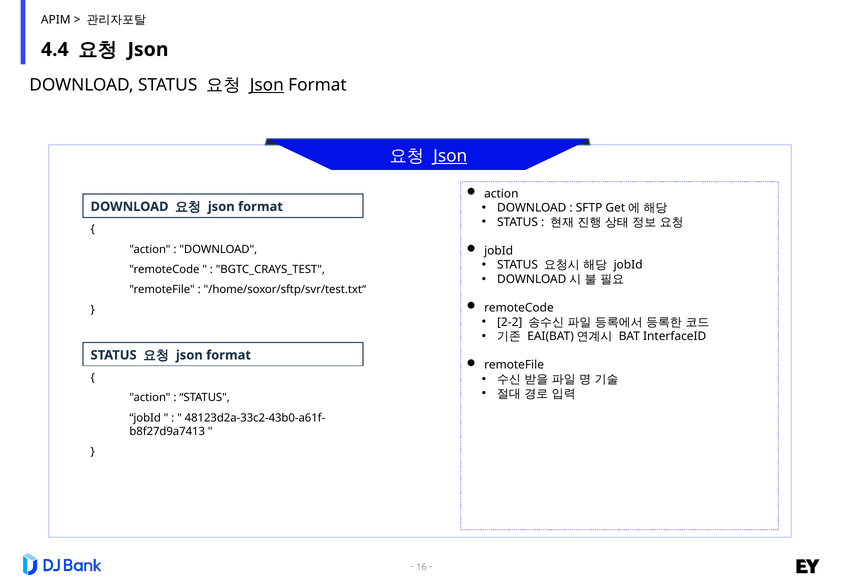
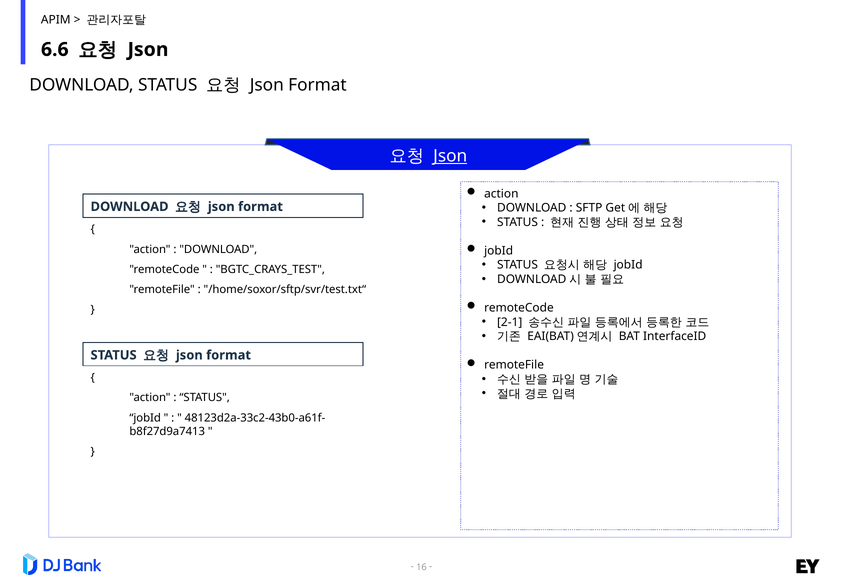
4.4: 4.4 -> 6.6 (55, 49)
Json underline: present -> none (267, 85)
2-2: 2-2 -> 2-1 (510, 322)
